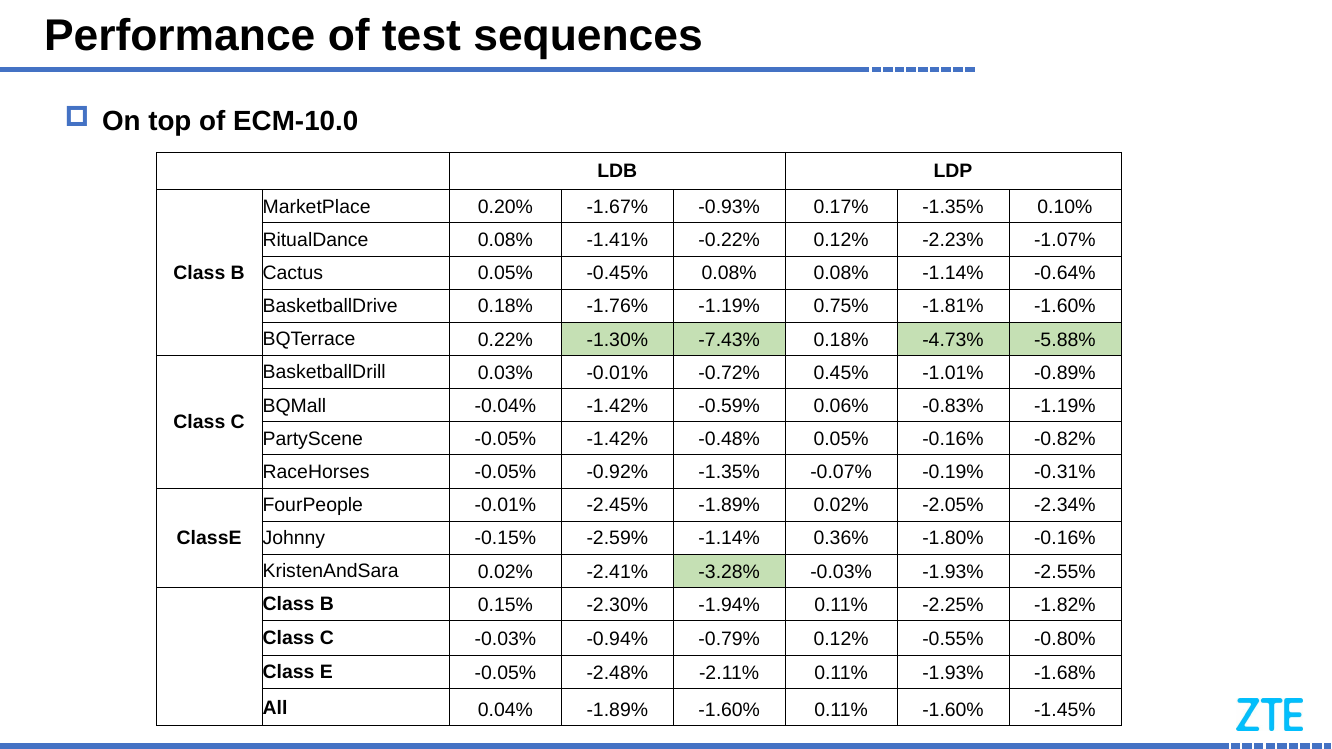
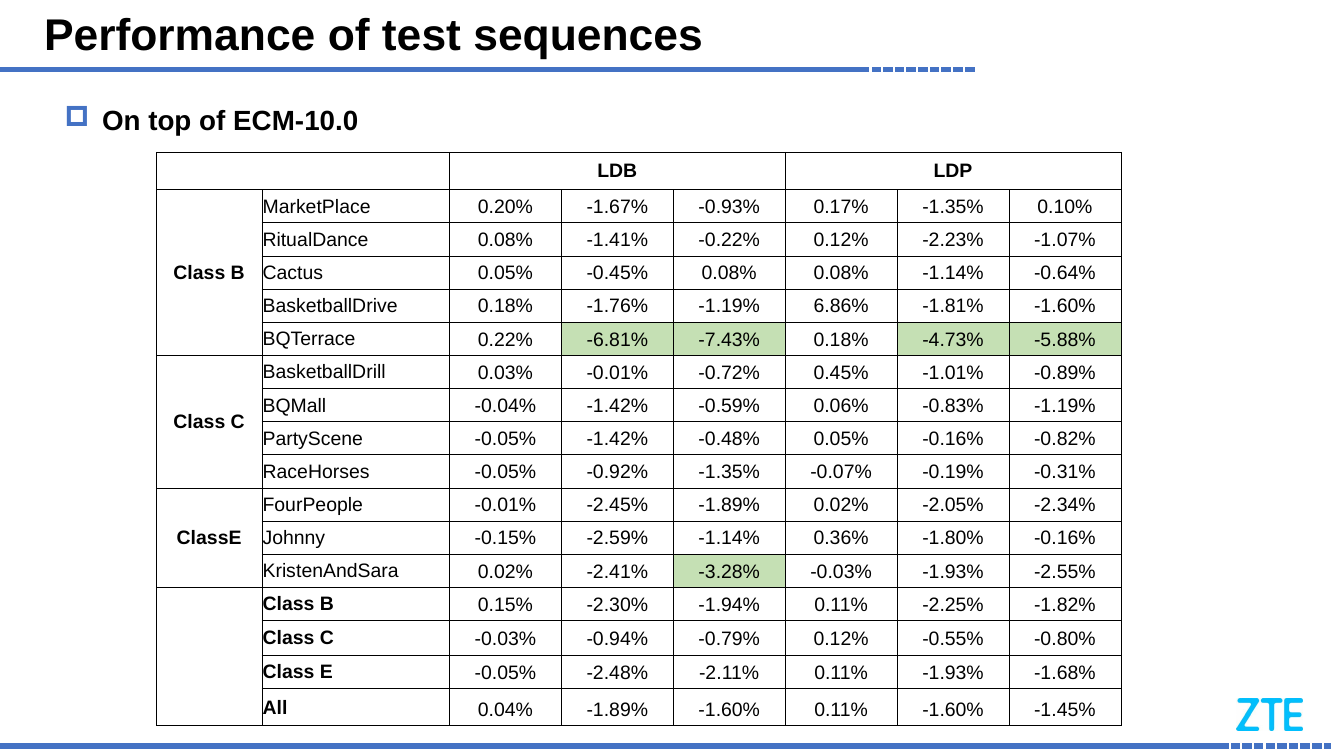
0.75%: 0.75% -> 6.86% (841, 307)
-1.30%: -1.30% -> -6.81% (617, 340)
